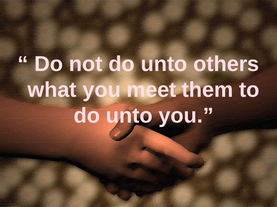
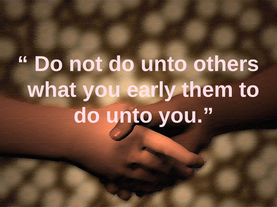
meet: meet -> early (151, 90)
